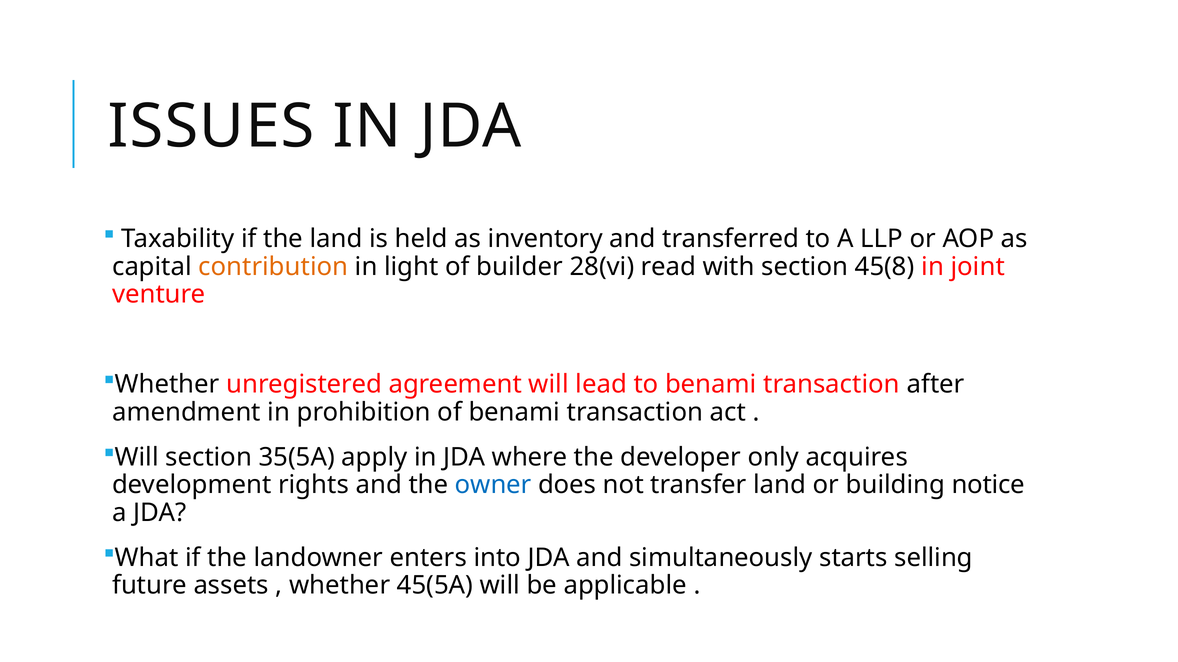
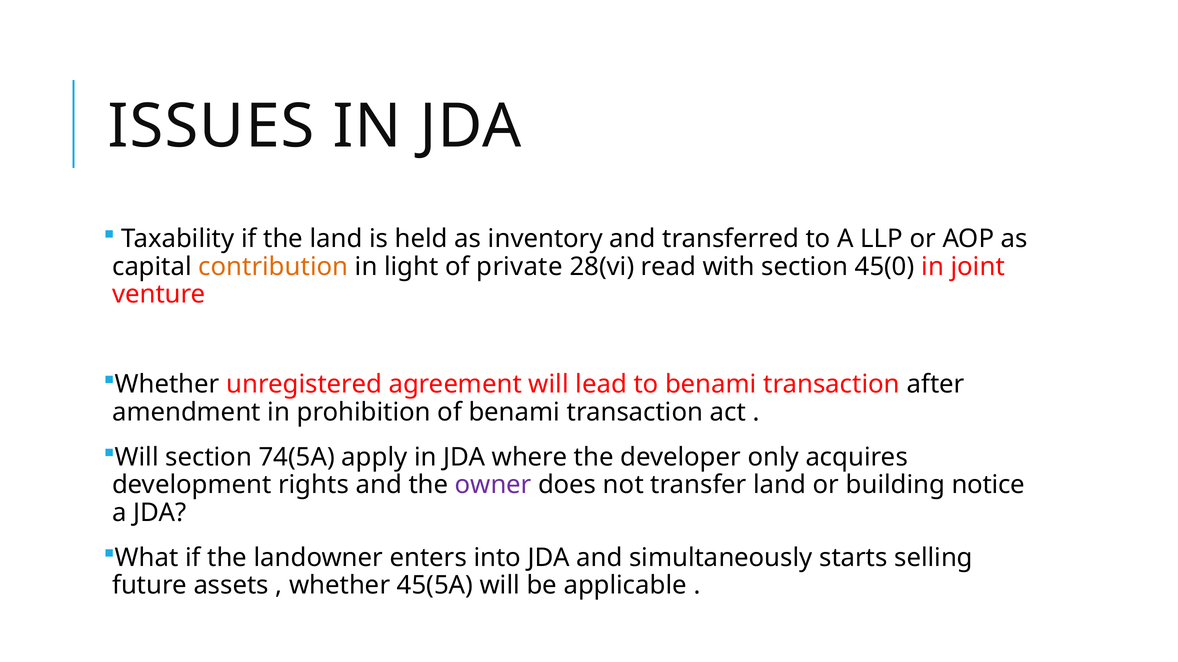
builder: builder -> private (520, 267)
45(8: 45(8 -> 45(0 (885, 267)
35(5A: 35(5A -> 74(5A (297, 458)
owner colour: blue -> purple (493, 485)
